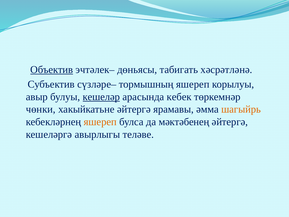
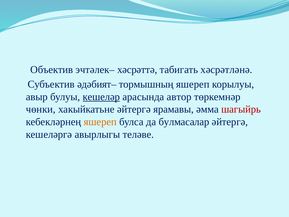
Объектив underline: present -> none (52, 70)
дөньясы: дөньясы -> хәсрәттә (137, 70)
сүзләре–: сүзләре– -> әдәбият– (97, 84)
кебек: кебек -> автор (179, 97)
шагыйрь colour: orange -> red (241, 109)
мәктәбенең: мәктәбенең -> булмасалар (184, 122)
